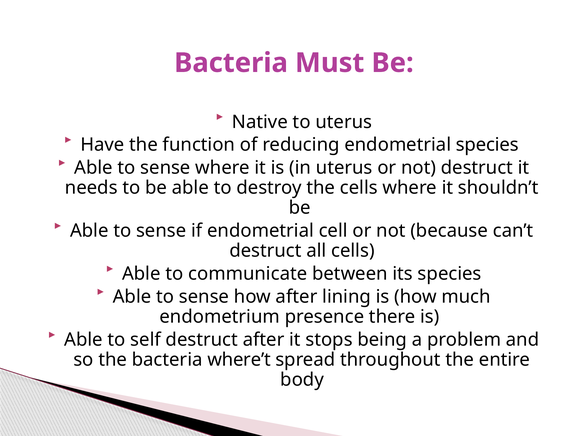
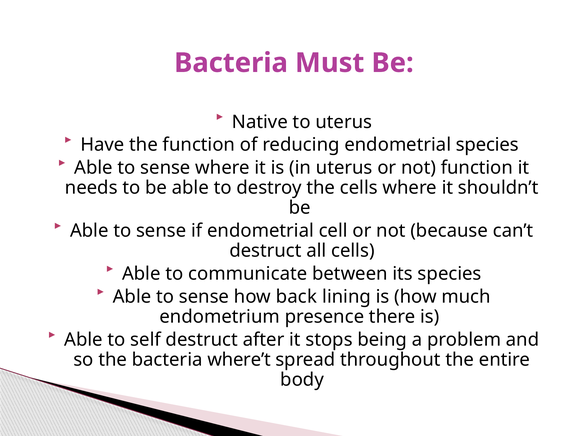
not destruct: destruct -> function (477, 168)
how after: after -> back (296, 297)
